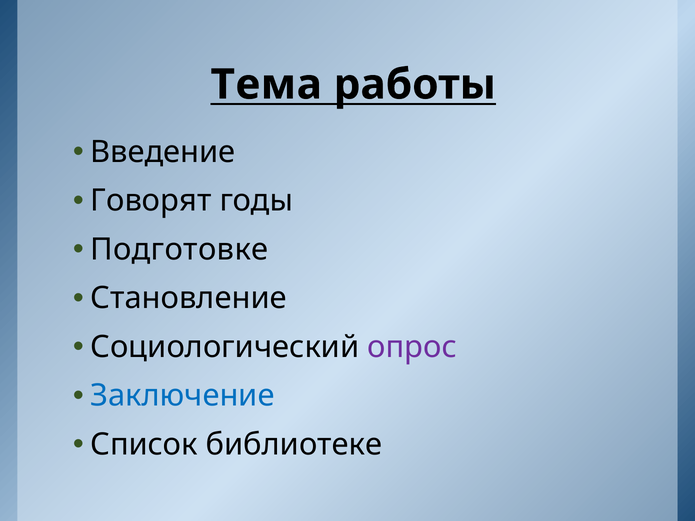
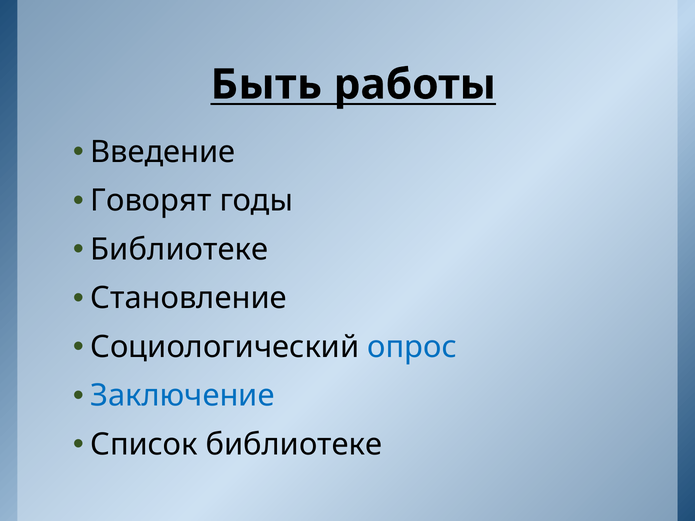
Тема: Тема -> Быть (266, 85)
Подготовке: Подготовке -> Библиотеке (179, 250)
опрос colour: purple -> blue (412, 347)
